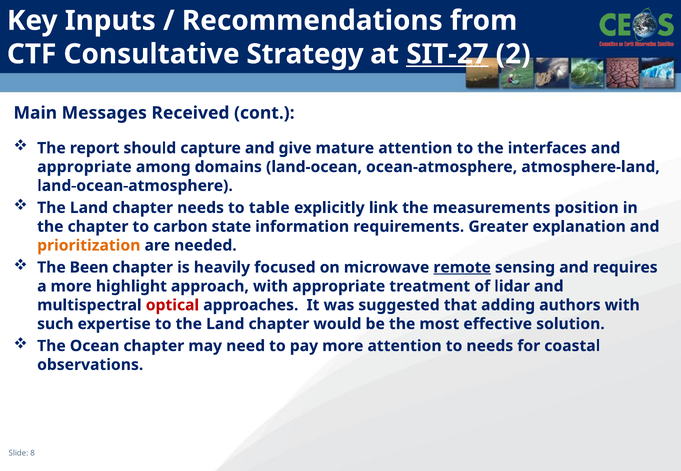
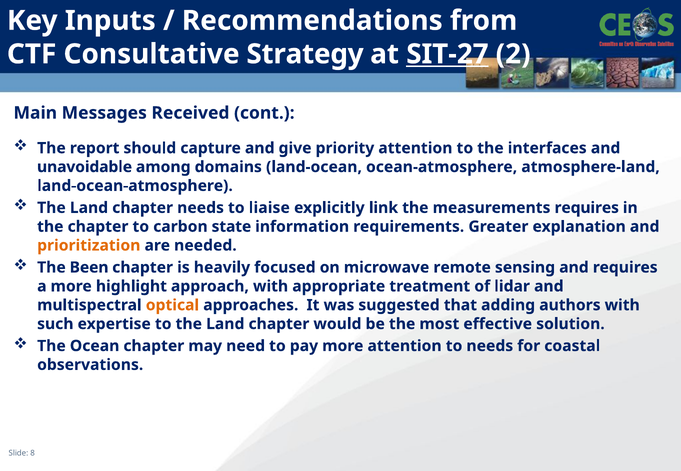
mature: mature -> priority (345, 148)
appropriate: appropriate -> unavoidable (85, 167)
table: table -> liaise (269, 208)
measurements position: position -> requires (587, 208)
remote underline: present -> none (462, 268)
optical colour: red -> orange (172, 305)
